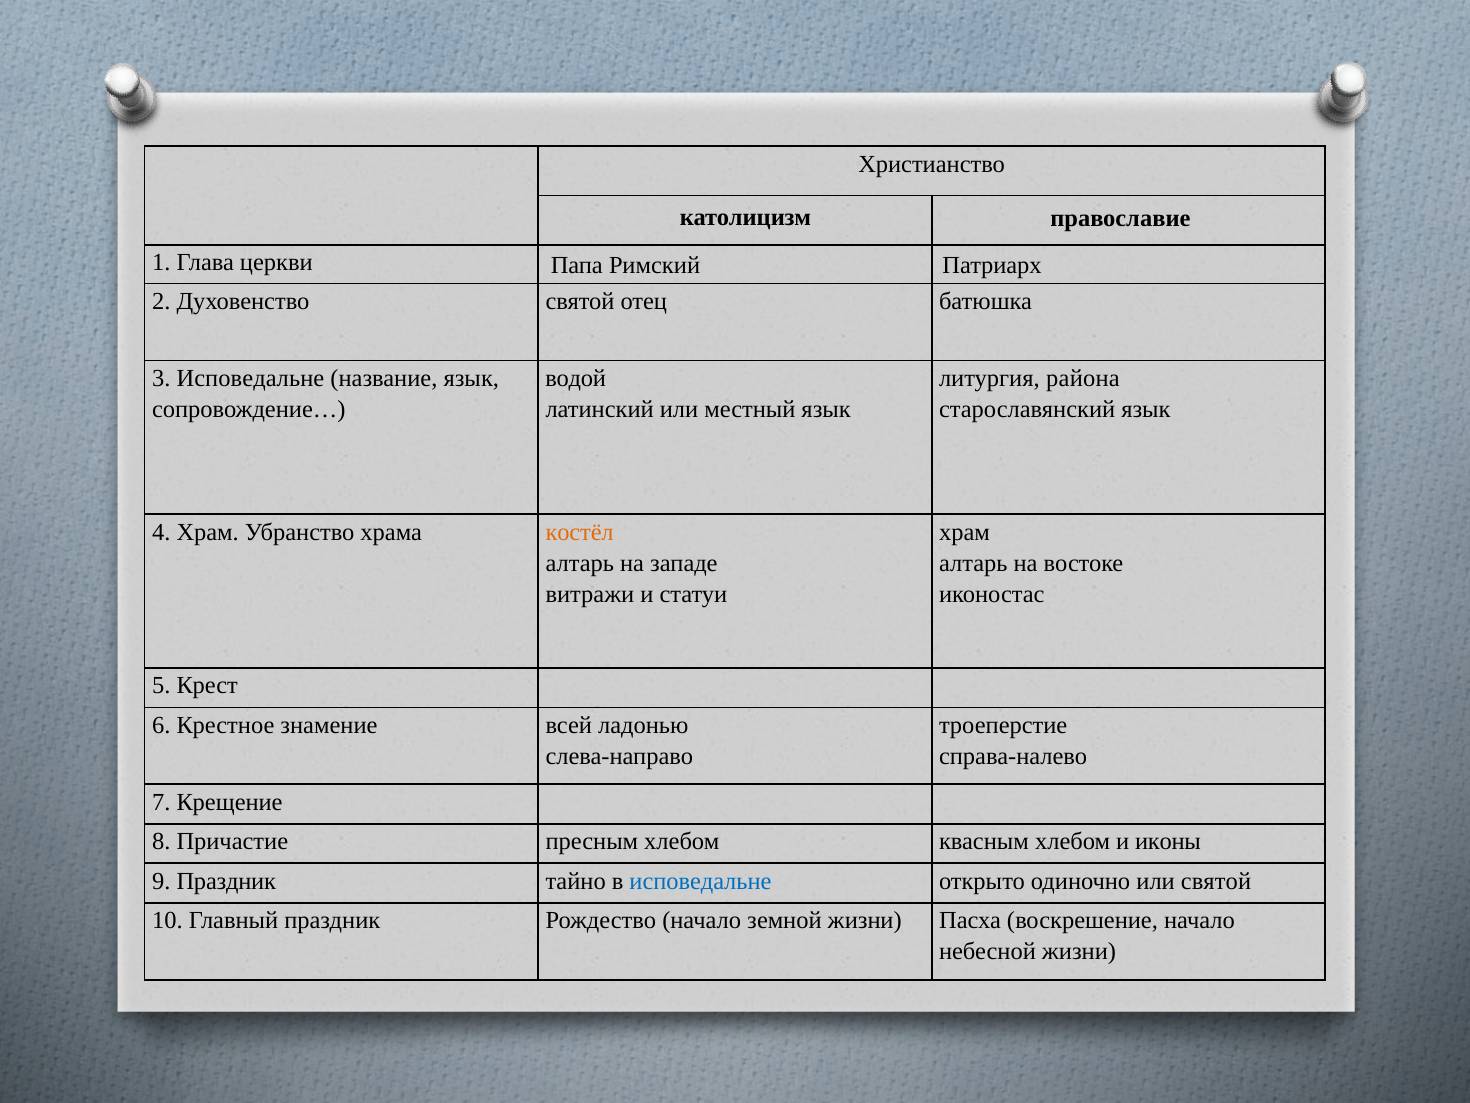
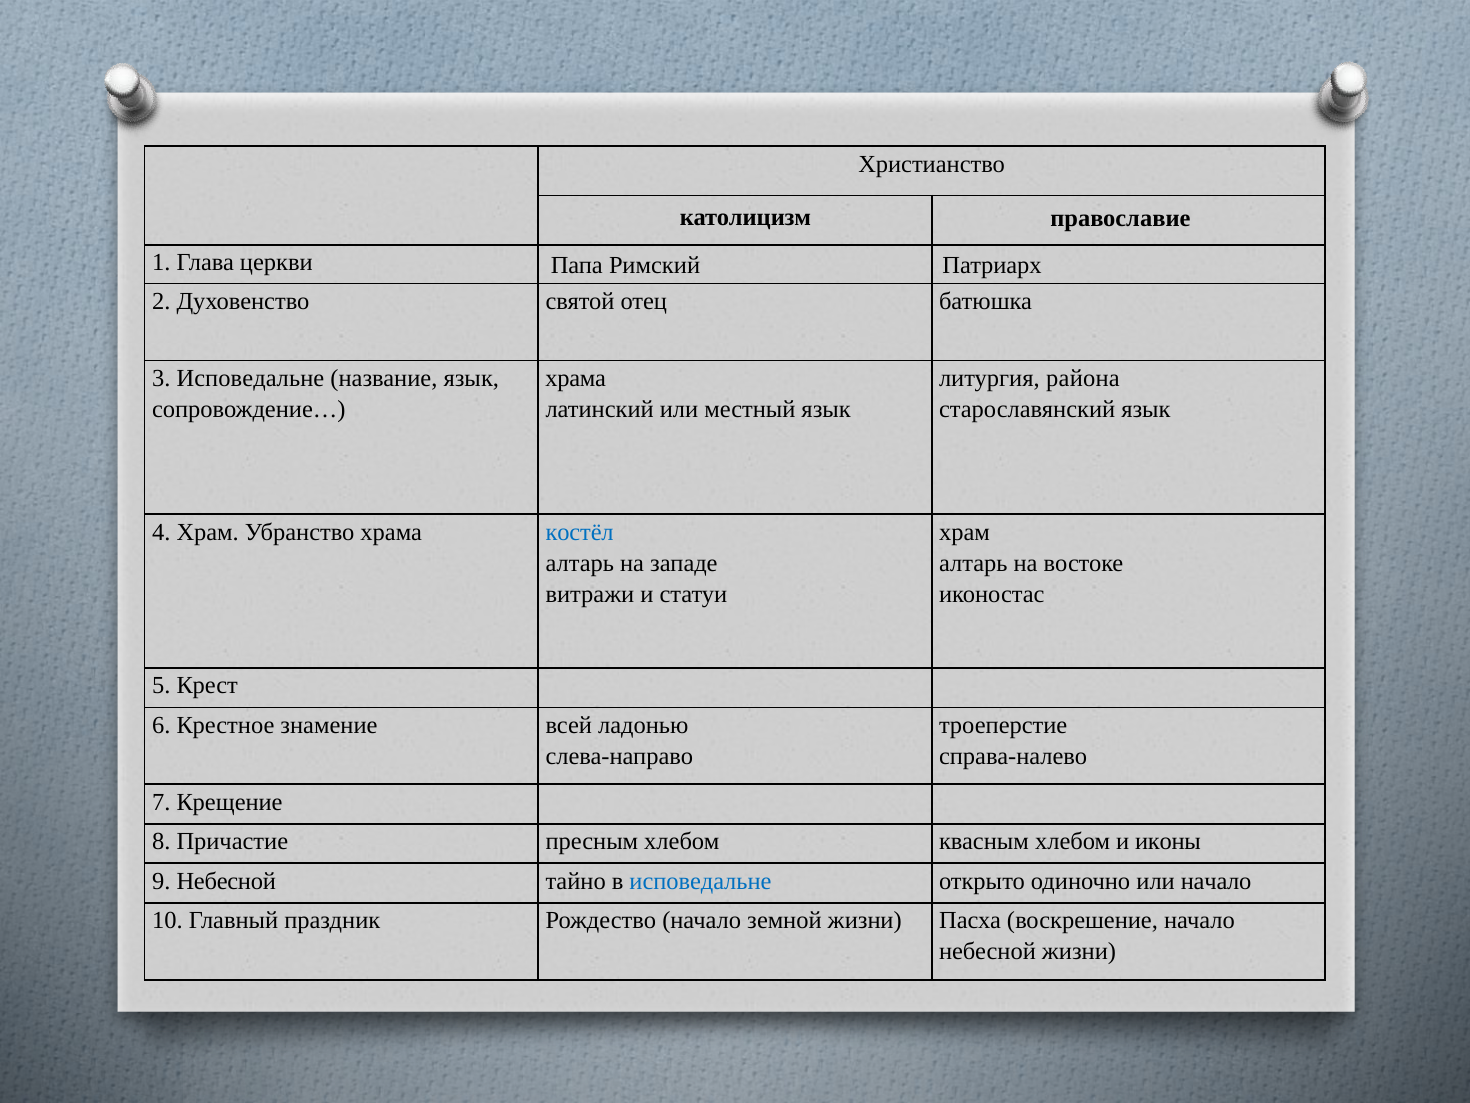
водой: водой -> храма (576, 378)
костёл colour: orange -> blue (580, 532)
9 Праздник: Праздник -> Небесной (226, 881)
или святой: святой -> начало (1216, 881)
